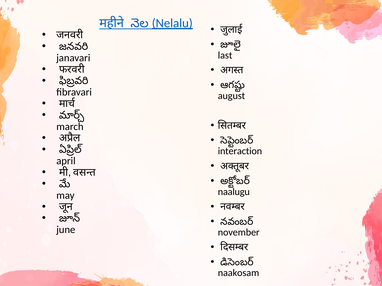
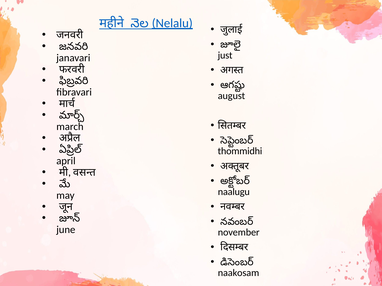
last: last -> just (225, 55)
interaction: interaction -> thommidhi (240, 151)
